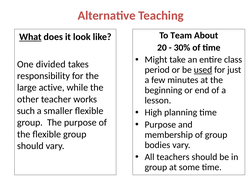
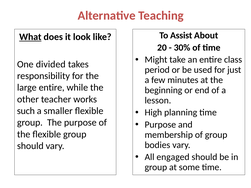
Team: Team -> Assist (181, 35)
used underline: present -> none (203, 70)
large active: active -> entire (52, 88)
teachers: teachers -> engaged (173, 157)
